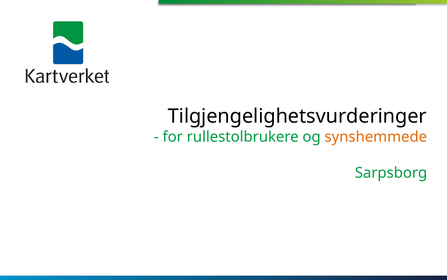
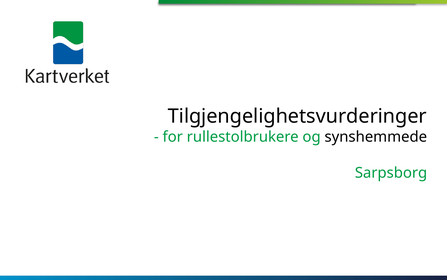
synshemmede colour: orange -> black (376, 137)
